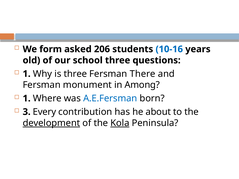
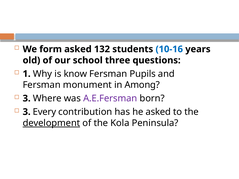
206: 206 -> 132 (102, 49)
is three: three -> know (75, 74)
There: There -> Pupils (143, 74)
1: 1 -> 3 (27, 99)
A.E.Fersman colour: blue -> purple (110, 99)
he about: about -> asked (158, 112)
Kola underline: present -> none (120, 123)
